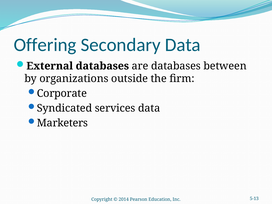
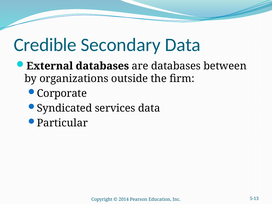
Offering: Offering -> Credible (45, 45)
Marketers: Marketers -> Particular (62, 123)
